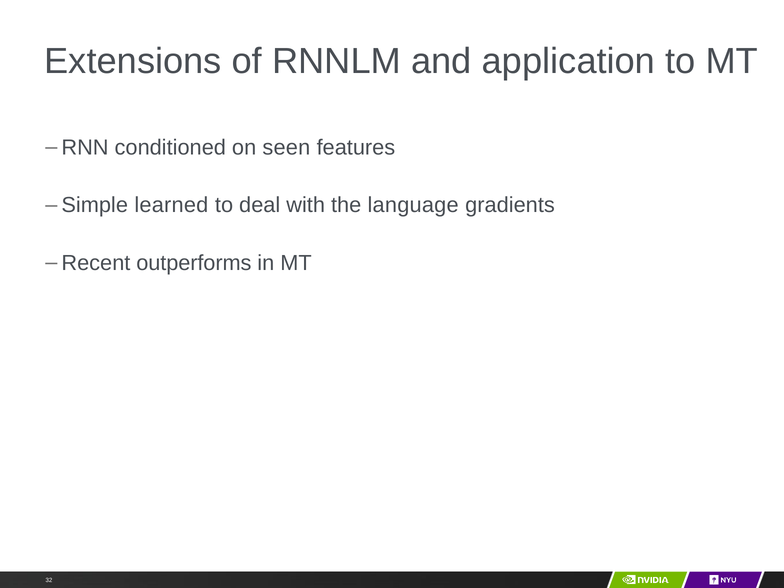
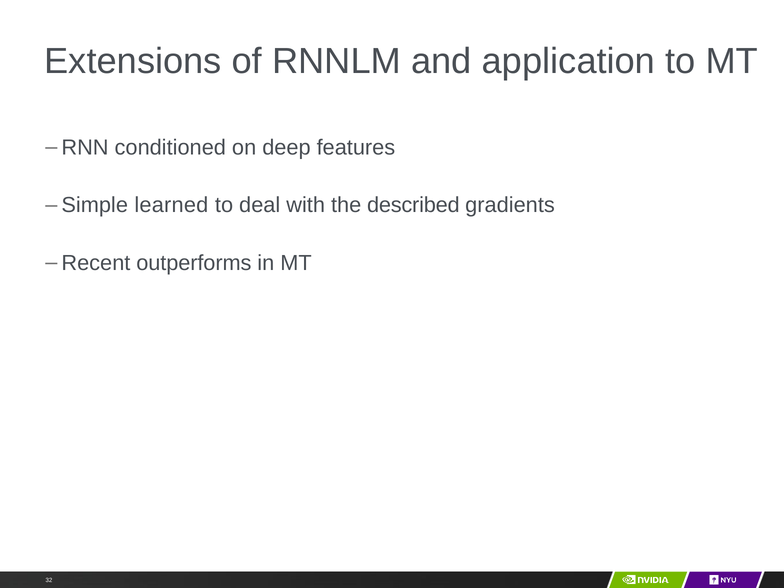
seen: seen -> deep (286, 147)
language: language -> described (413, 205)
